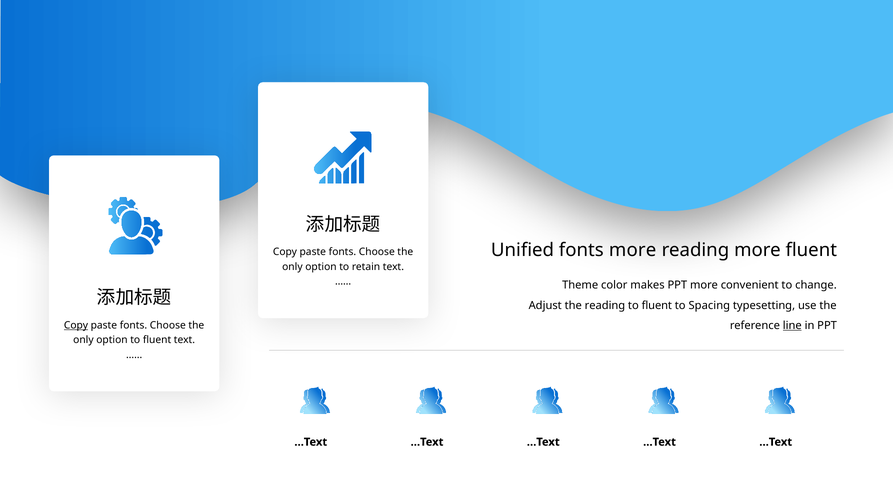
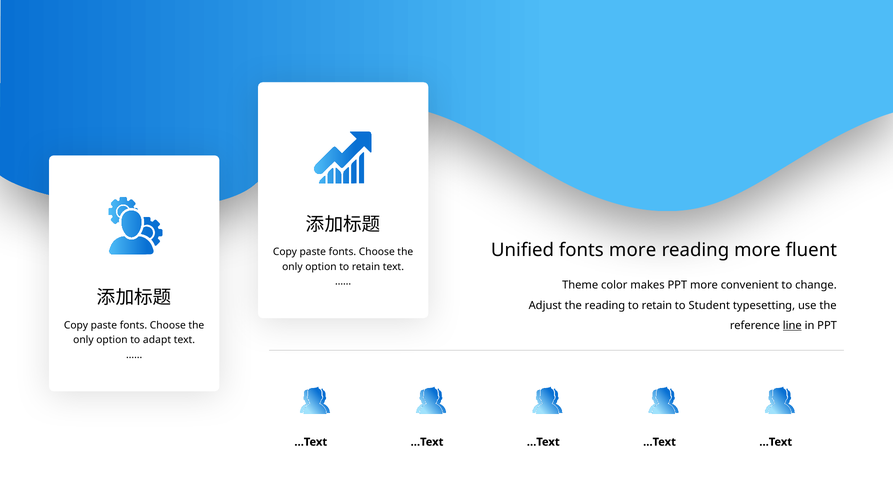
fluent: fluent -> retain (657, 306)
Spacing: Spacing -> Student (709, 306)
Copy underline: present -> none (76, 325)
option to fluent: fluent -> adapt (157, 340)
